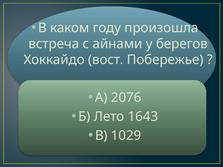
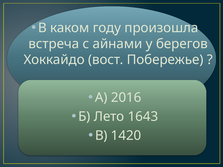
2076: 2076 -> 2016 (126, 98)
1029: 1029 -> 1420 (126, 136)
